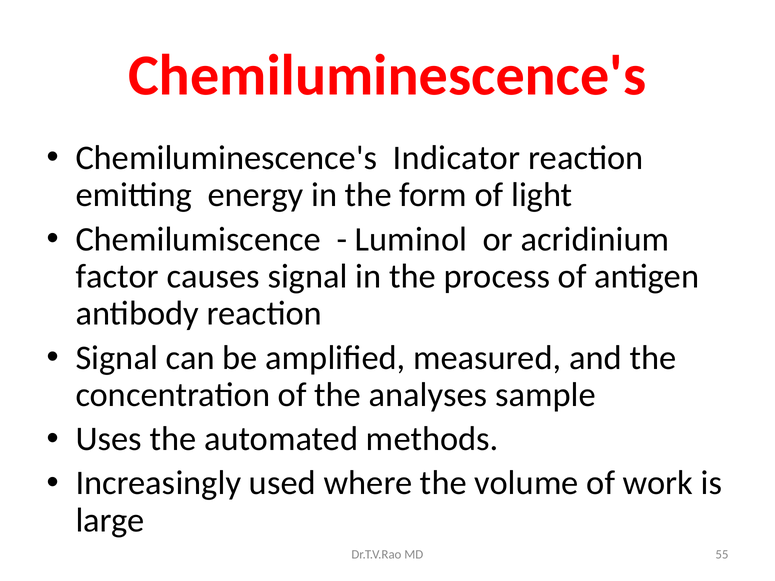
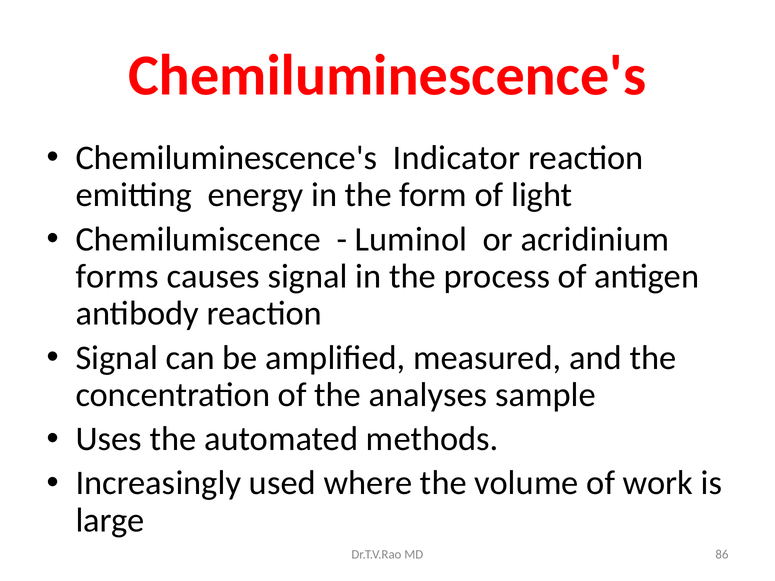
factor: factor -> forms (117, 276)
55: 55 -> 86 (722, 555)
